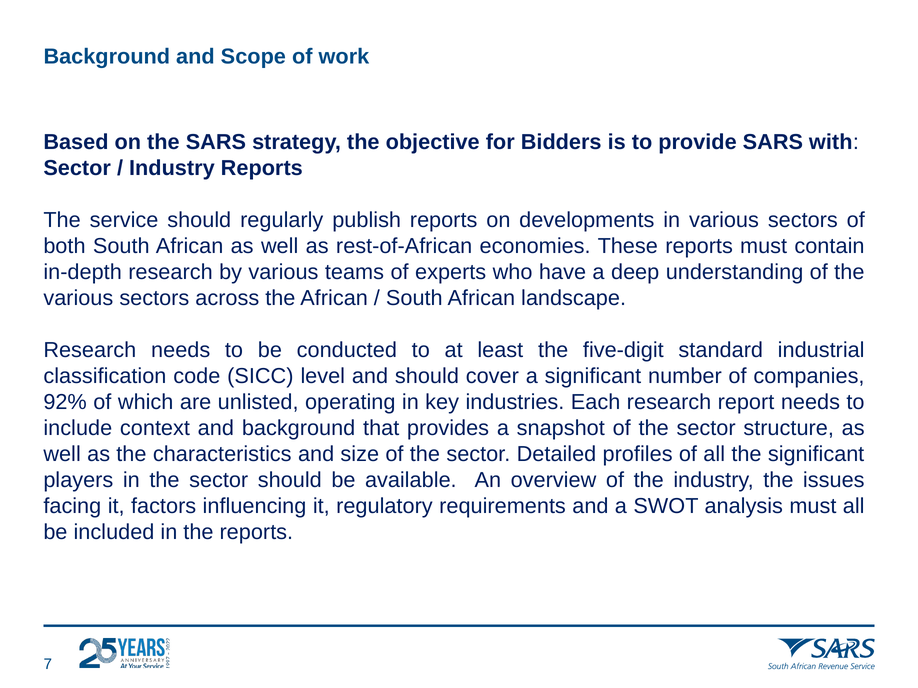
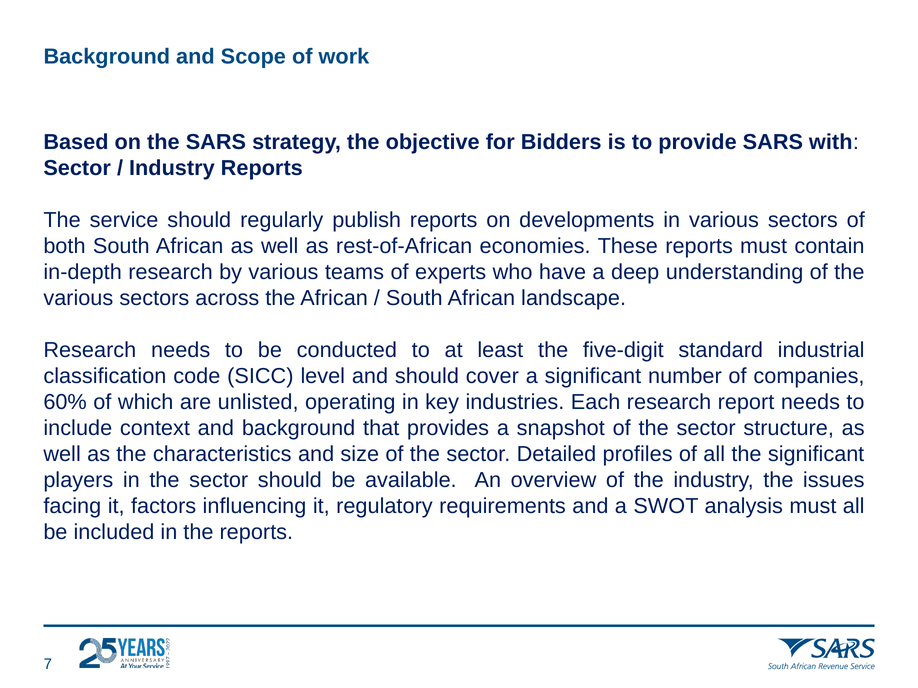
92%: 92% -> 60% (65, 402)
